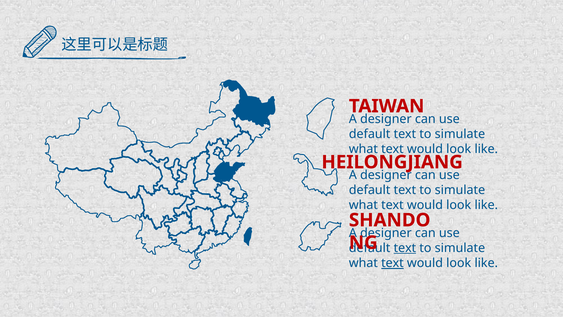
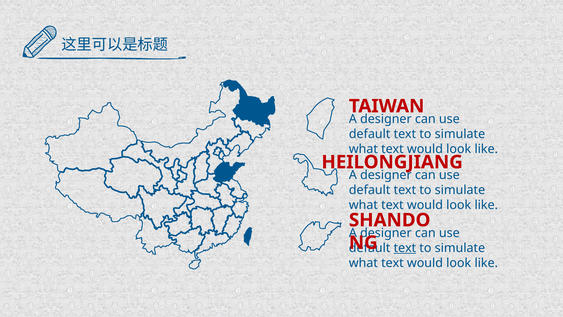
text underline: present -> none (392, 263)
